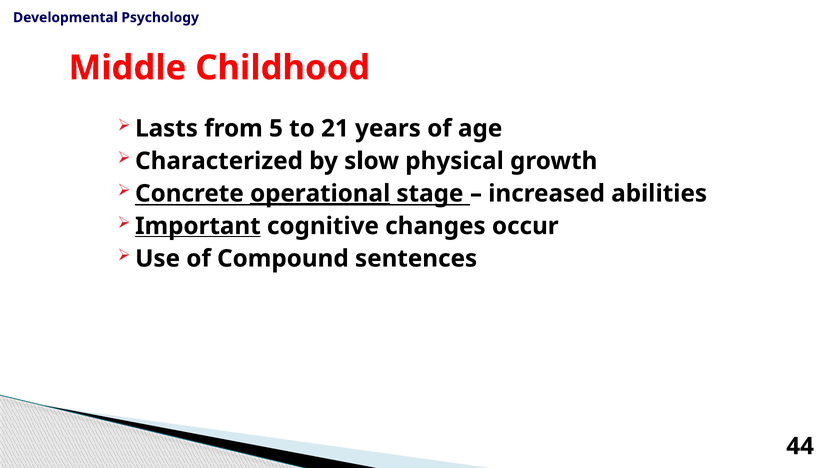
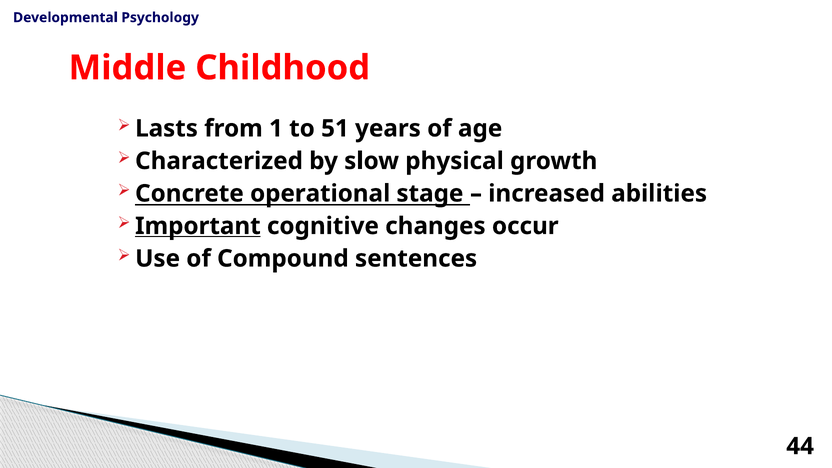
5: 5 -> 1 (276, 128)
21: 21 -> 51 (335, 128)
operational underline: present -> none (320, 194)
